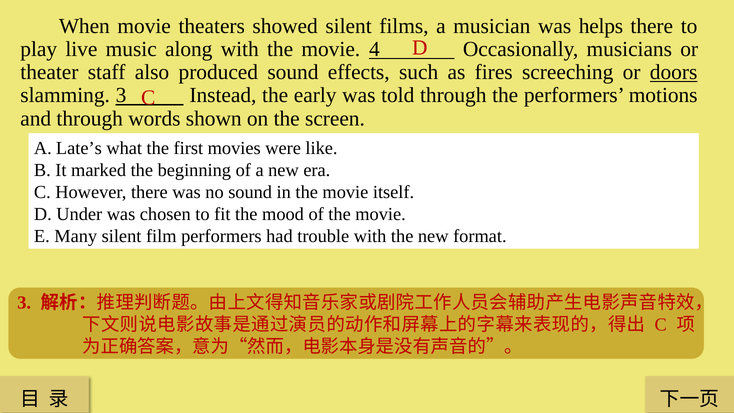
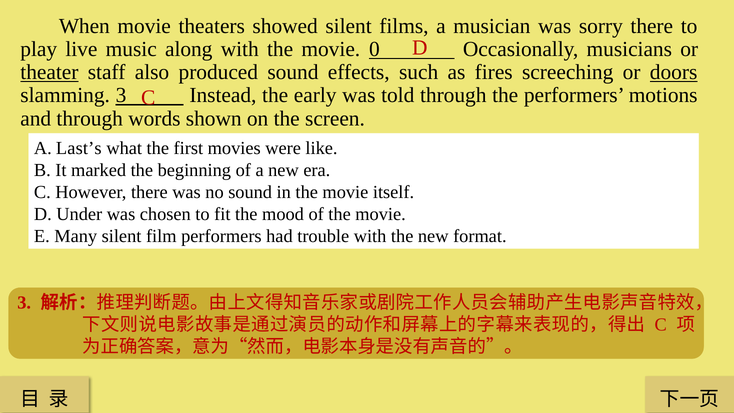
helps: helps -> sorry (601, 26)
4: 4 -> 0 (374, 49)
theater underline: none -> present (49, 72)
Late’s: Late’s -> Last’s (79, 148)
